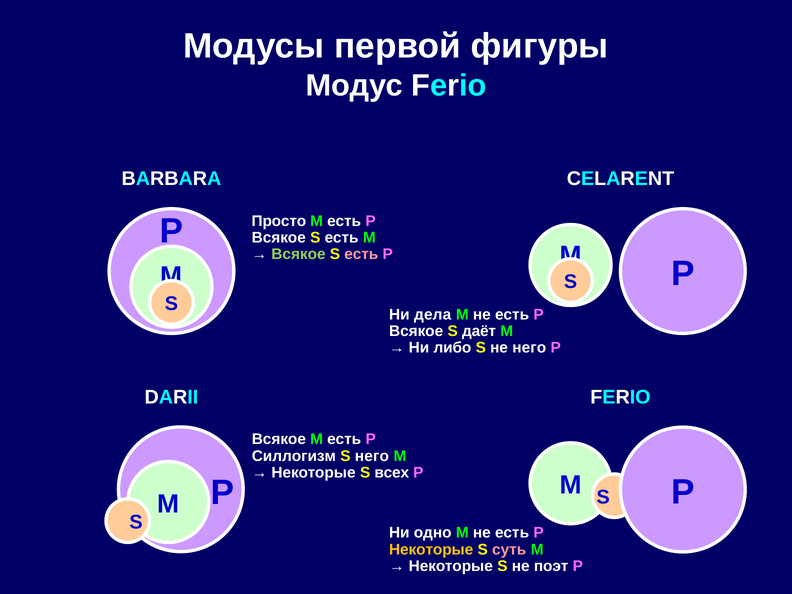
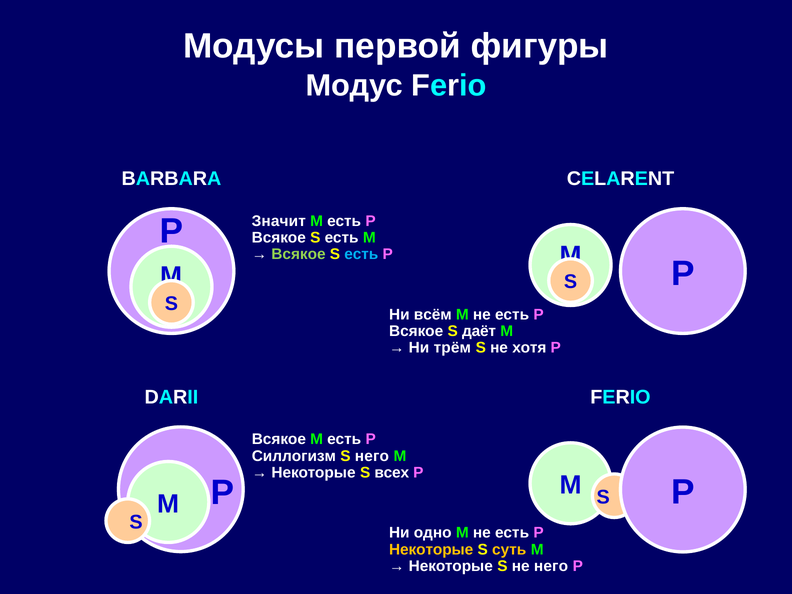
Просто: Просто -> Значит (279, 221)
есть colour: pink -> light blue (361, 254)
дела: дела -> всём (433, 315)
либо: либо -> трём (452, 348)
не него: него -> хотя (529, 348)
суть colour: pink -> yellow (509, 549)
не поэт: поэт -> него (551, 566)
